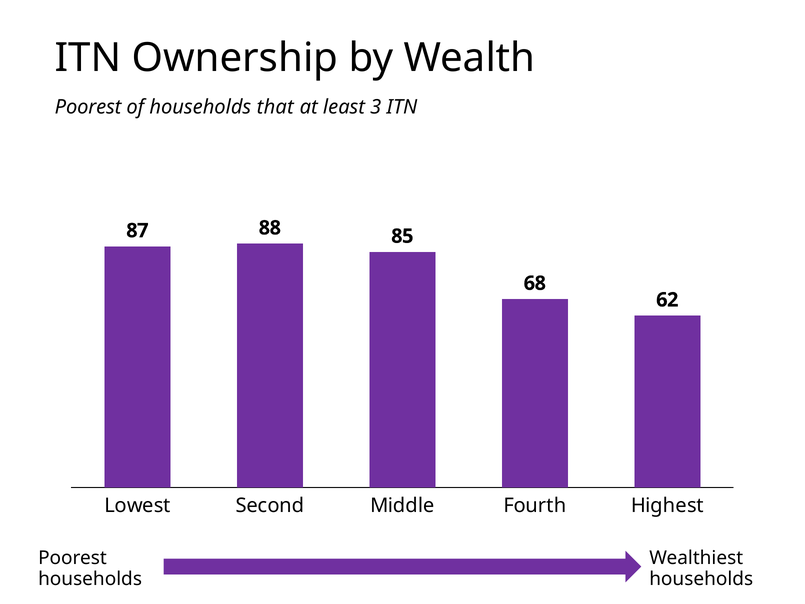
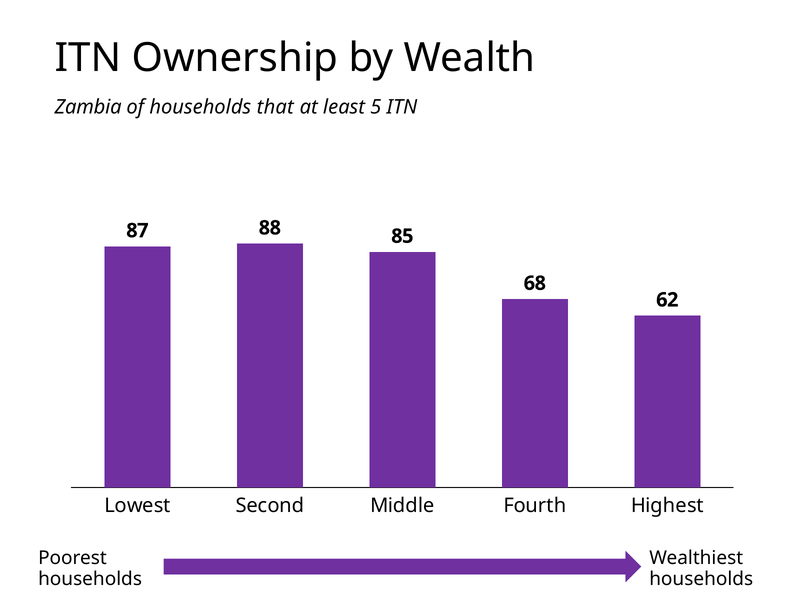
Poorest: Poorest -> Zambia (88, 107)
3: 3 -> 5 (376, 107)
